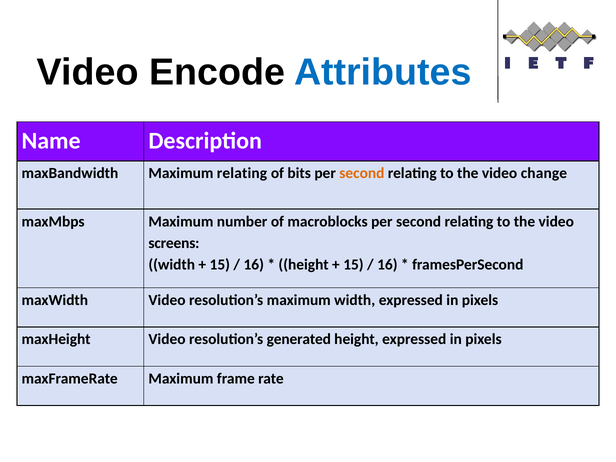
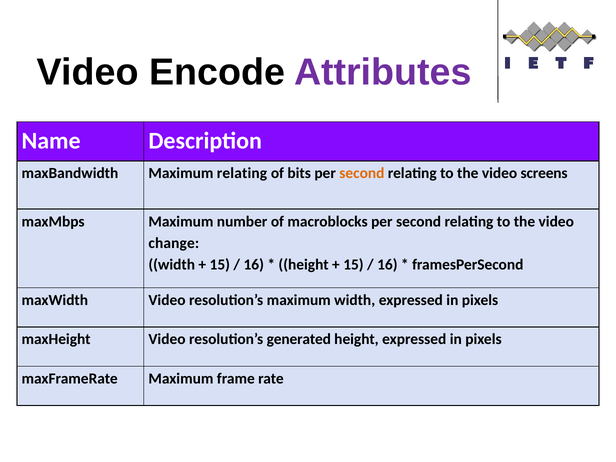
Attributes colour: blue -> purple (383, 72)
change: change -> screens (544, 173)
screens: screens -> change (174, 243)
